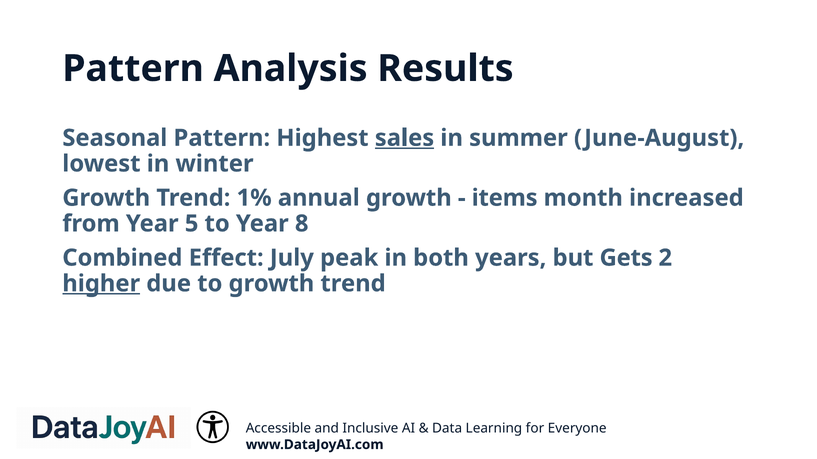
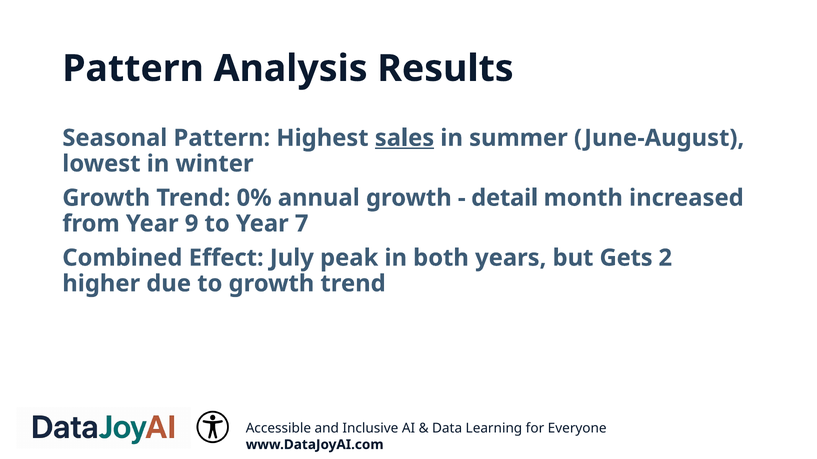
1%: 1% -> 0% (254, 198)
items: items -> detail (505, 198)
5: 5 -> 9 (192, 224)
8: 8 -> 7 (302, 224)
higher underline: present -> none (101, 284)
